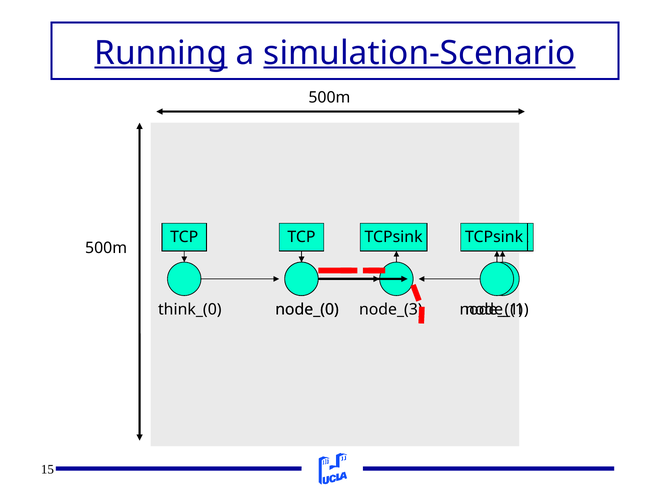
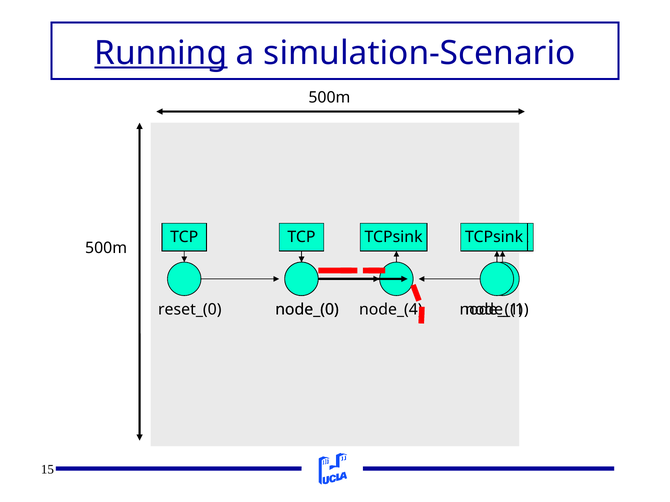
simulation-Scenario underline: present -> none (419, 53)
think_(0: think_(0 -> reset_(0 (190, 310)
node_(3: node_(3 -> node_(4 (391, 310)
